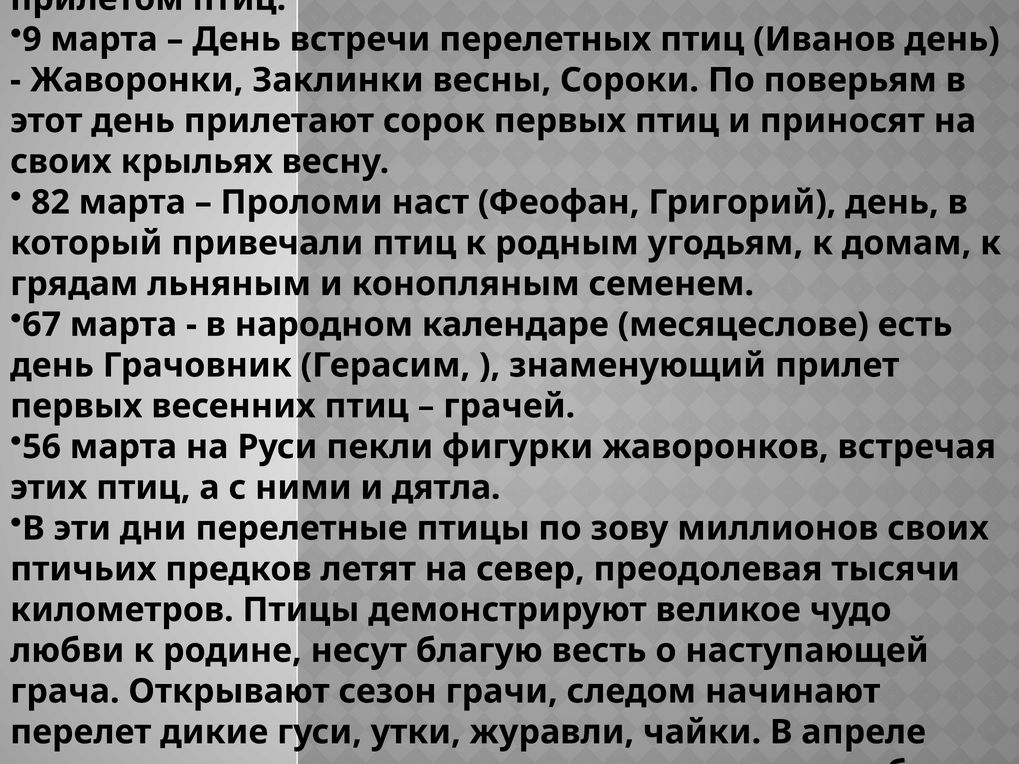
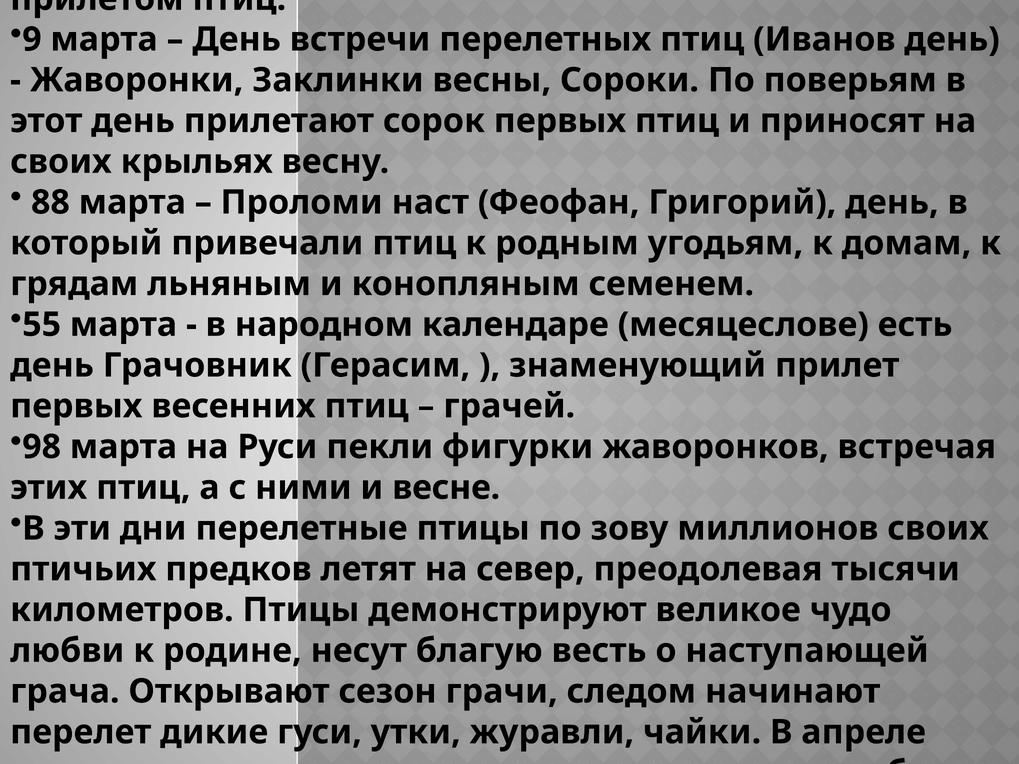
82: 82 -> 88 (50, 202)
67: 67 -> 55 (42, 325)
56: 56 -> 98 (42, 447)
дятла: дятла -> весне (446, 488)
